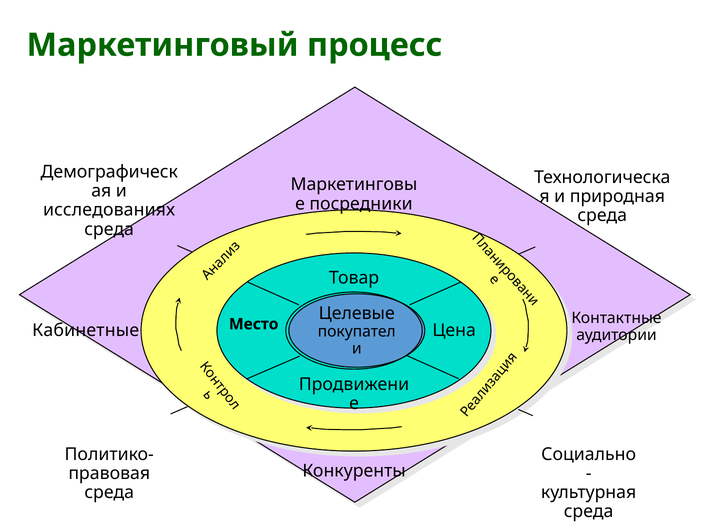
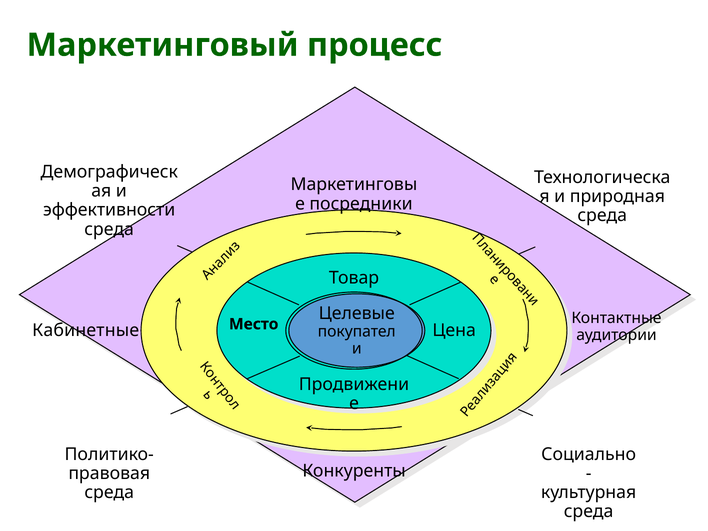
исследованиях: исследованиях -> эффективности (109, 210)
